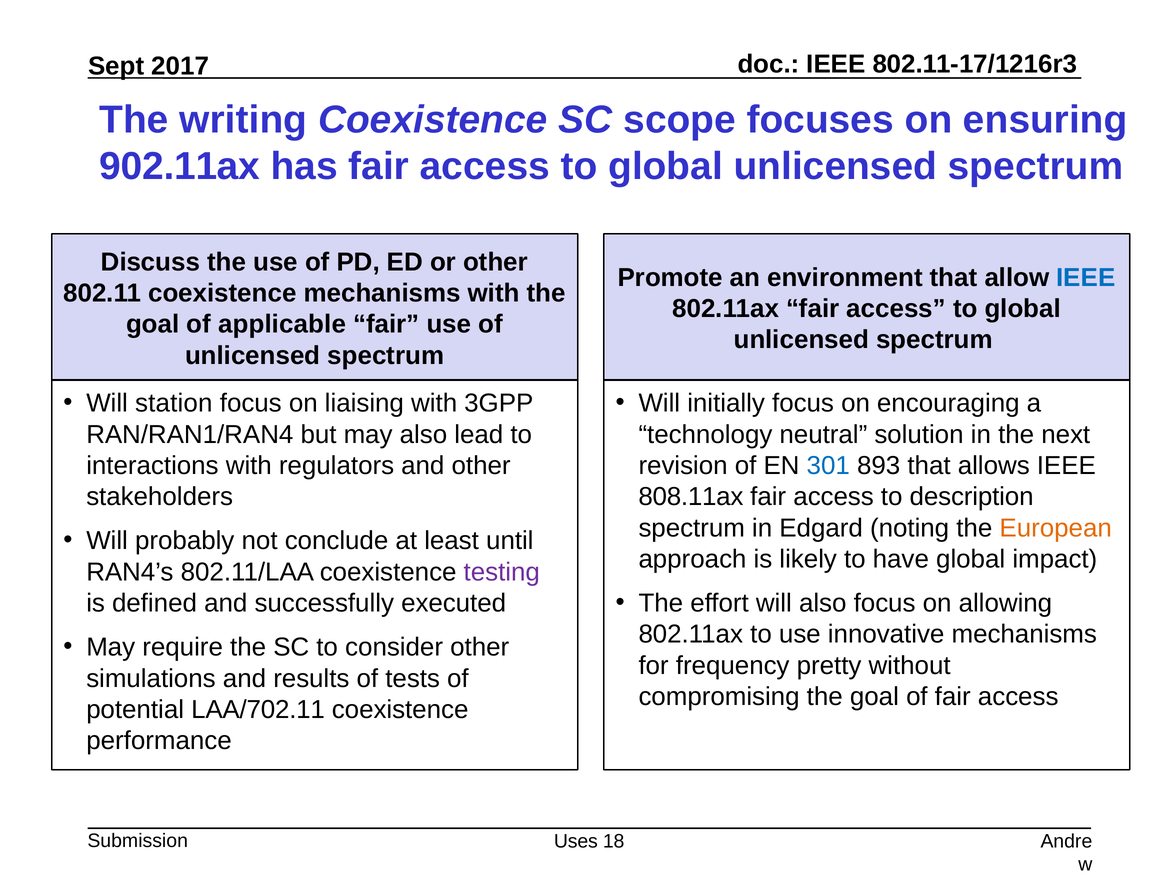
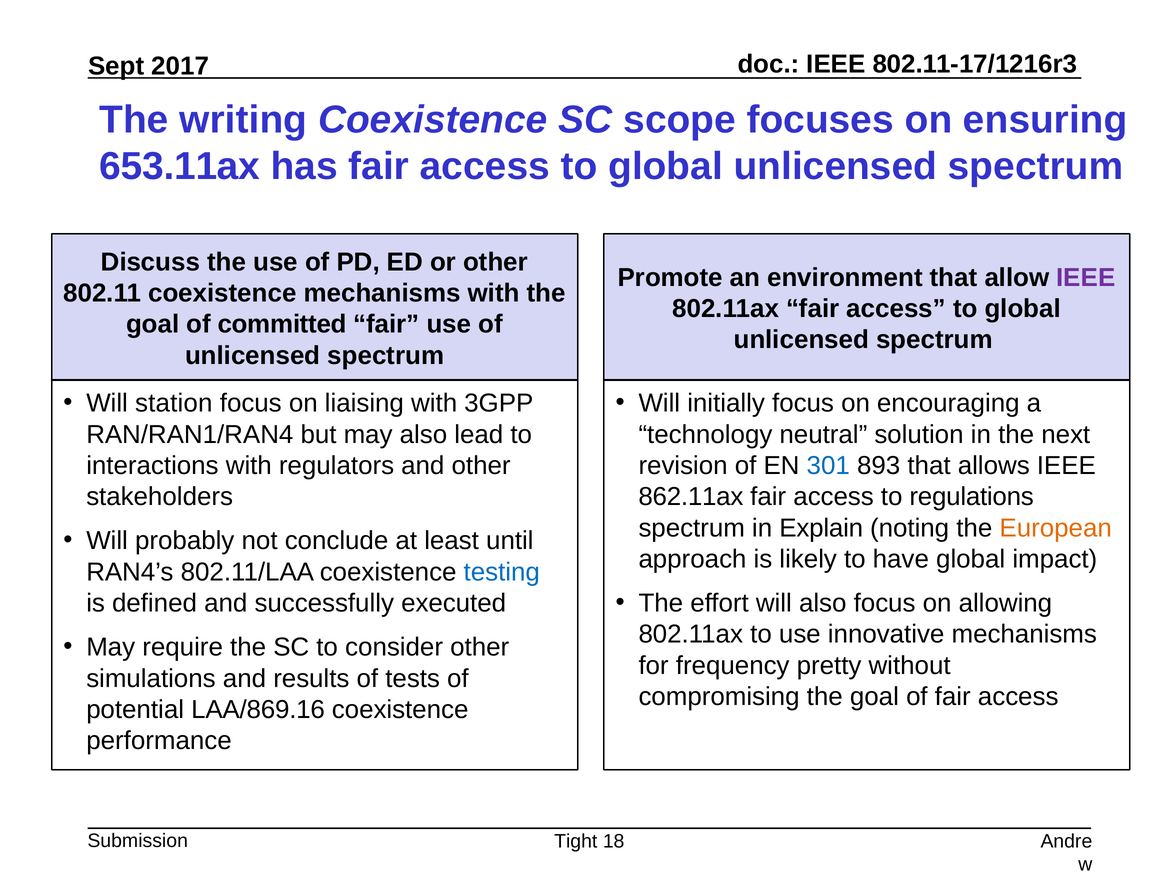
902.11ax: 902.11ax -> 653.11ax (180, 166)
IEEE colour: blue -> purple (1086, 278)
applicable: applicable -> committed (282, 324)
808.11ax: 808.11ax -> 862.11ax (691, 497)
description: description -> regulations (972, 497)
Edgard: Edgard -> Explain (821, 528)
testing colour: purple -> blue (502, 572)
LAA/702.11: LAA/702.11 -> LAA/869.16 (258, 710)
Uses: Uses -> Tight (576, 841)
